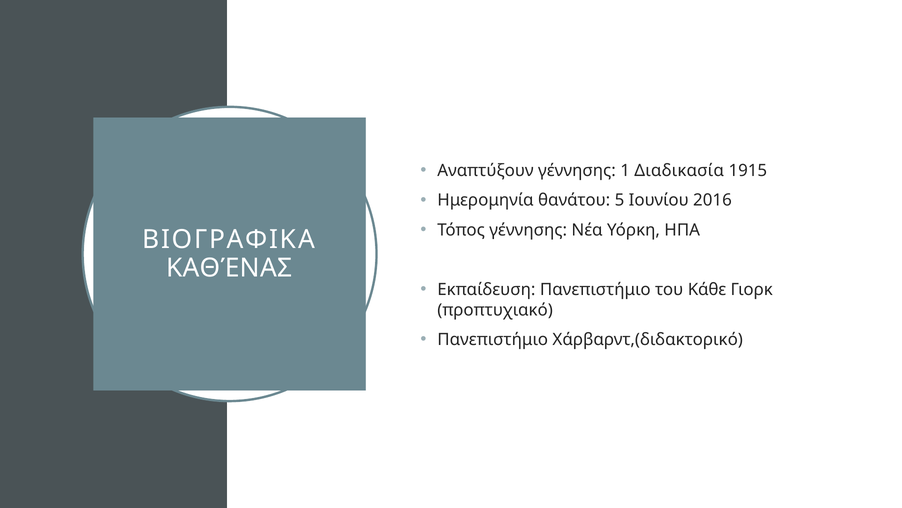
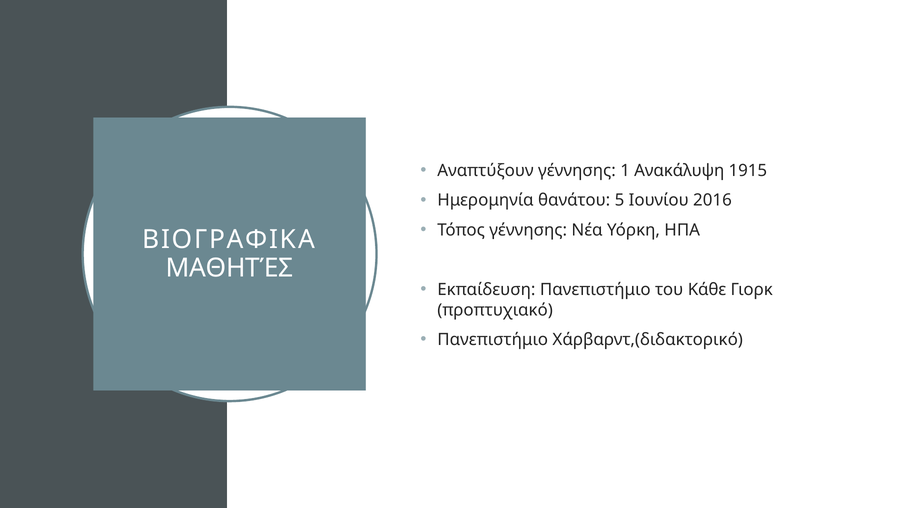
Διαδικασία: Διαδικασία -> Ανακάλυψη (679, 170)
ΚΑΘΈΝΑΣ: ΚΑΘΈΝΑΣ -> ΜΑΘΗΤΈΣ (230, 268)
